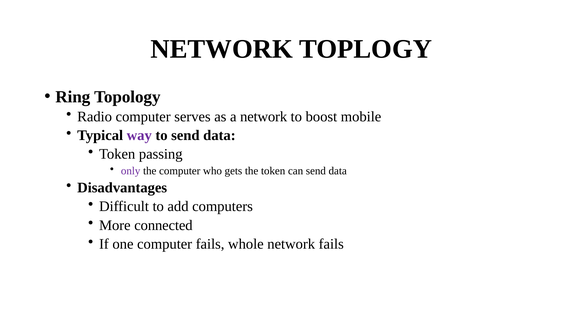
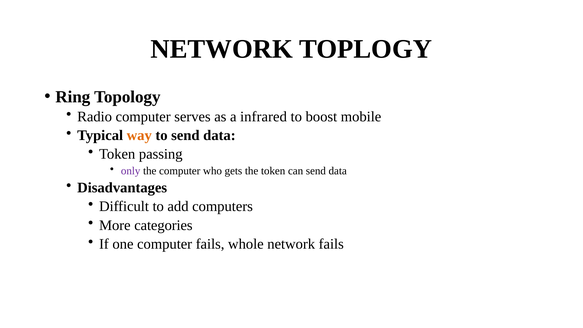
a network: network -> infrared (264, 117)
way colour: purple -> orange (139, 135)
connected: connected -> categories (163, 225)
